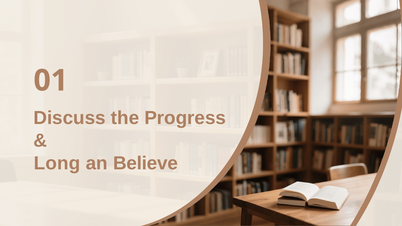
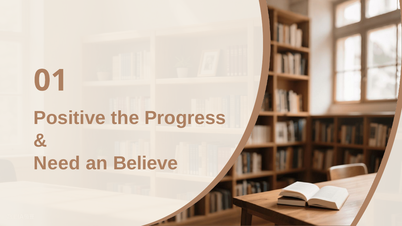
Discuss: Discuss -> Positive (70, 118)
Long: Long -> Need (57, 163)
